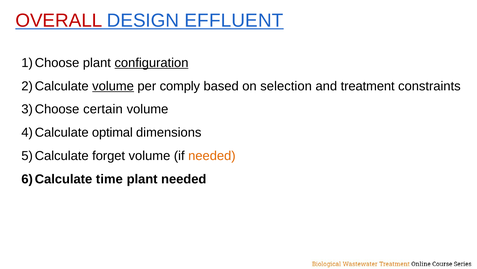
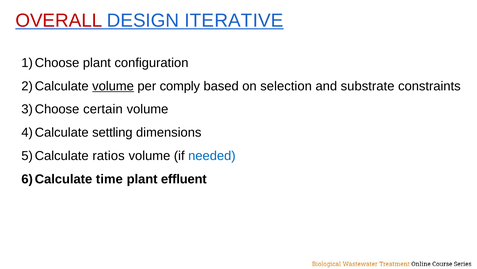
EFFLUENT: EFFLUENT -> ITERATIVE (234, 20)
configuration underline: present -> none (151, 63)
treatment: treatment -> substrate (368, 86)
optimal: optimal -> settling (112, 132)
forget: forget -> ratios (109, 156)
needed colour: orange -> blue (212, 156)
plant needed: needed -> effluent (184, 179)
